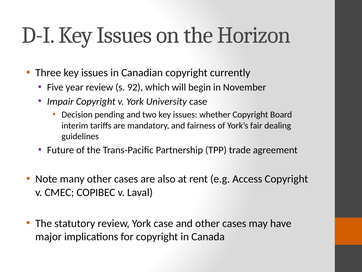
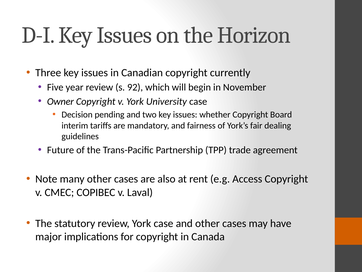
Impair: Impair -> Owner (60, 101)
